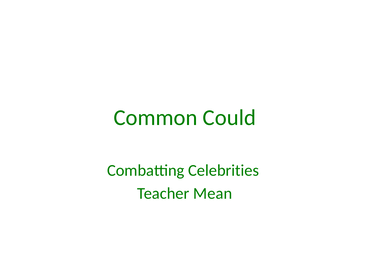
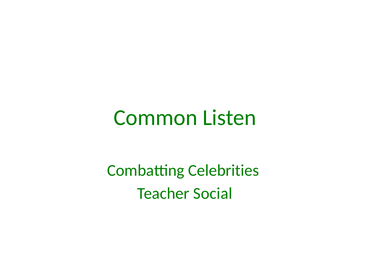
Could: Could -> Listen (229, 118)
Mean: Mean -> Social (213, 193)
